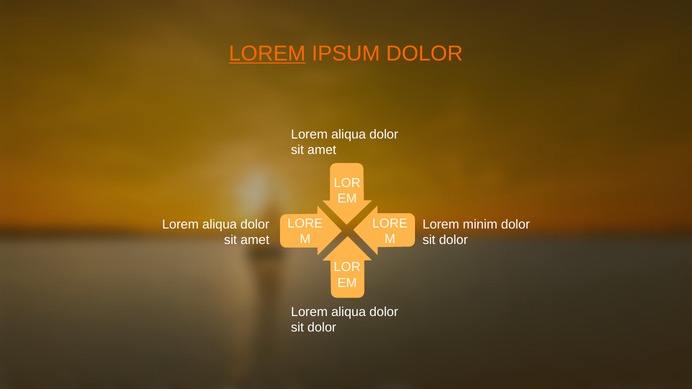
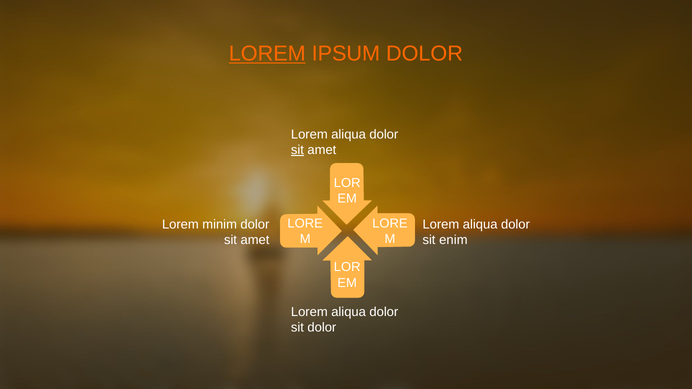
sit underline: none -> present (297, 150)
aliqua: aliqua -> minim (220, 225)
minim: minim -> aliqua (480, 225)
dolor: dolor -> enim (453, 240)
